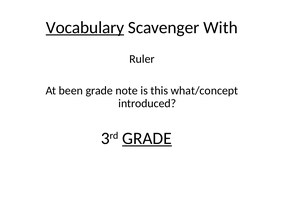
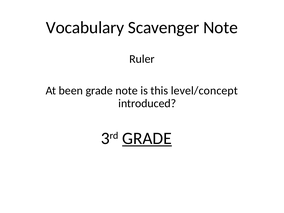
Vocabulary underline: present -> none (85, 27)
Scavenger With: With -> Note (221, 27)
what/concept: what/concept -> level/concept (204, 91)
